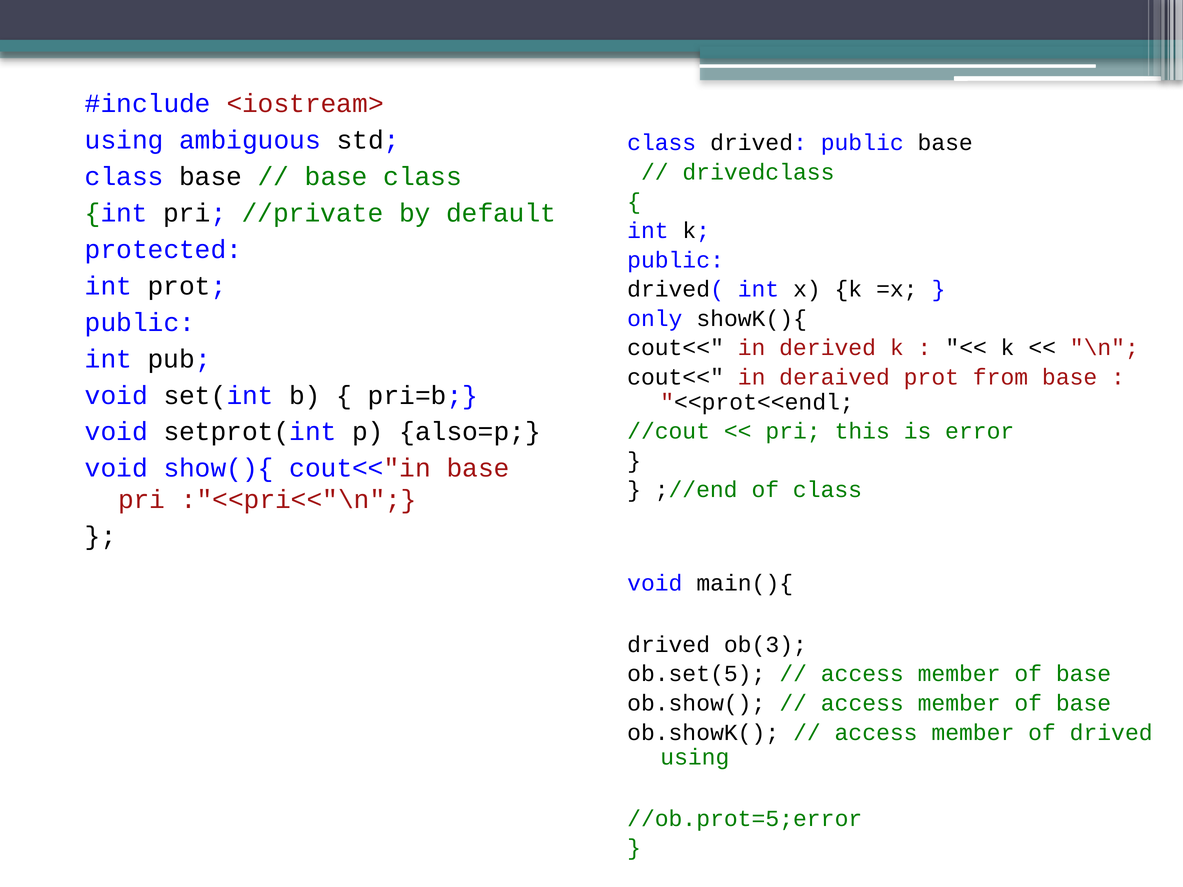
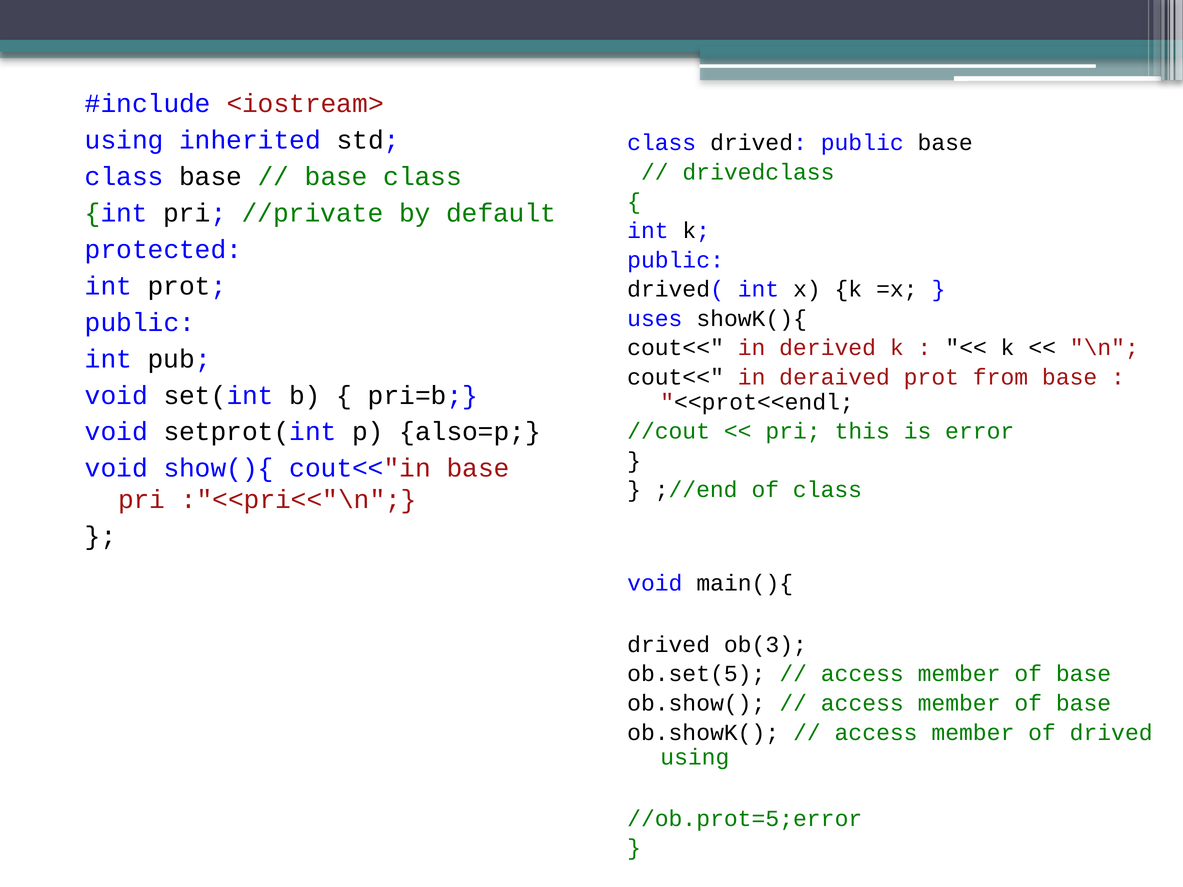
ambiguous: ambiguous -> inherited (250, 140)
only: only -> uses (655, 319)
